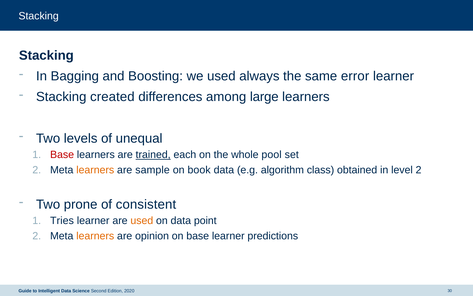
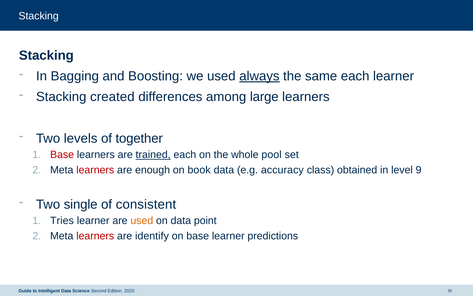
always underline: none -> present (259, 76)
same error: error -> each (355, 76)
unequal: unequal -> together (139, 138)
learners colour: orange -> red (95, 170)
sample: sample -> enough (153, 170)
algorithm: algorithm -> accuracy (282, 170)
level 2: 2 -> 9 (419, 170)
prone: prone -> single (81, 204)
learners colour: orange -> red (95, 236)
opinion: opinion -> identify (152, 236)
